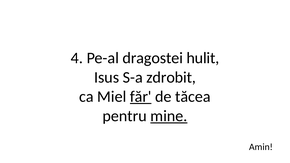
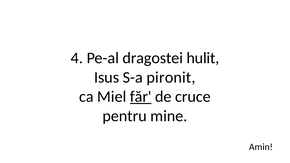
zdrobit: zdrobit -> pironit (171, 77)
tăcea: tăcea -> cruce (193, 97)
mine underline: present -> none (169, 116)
